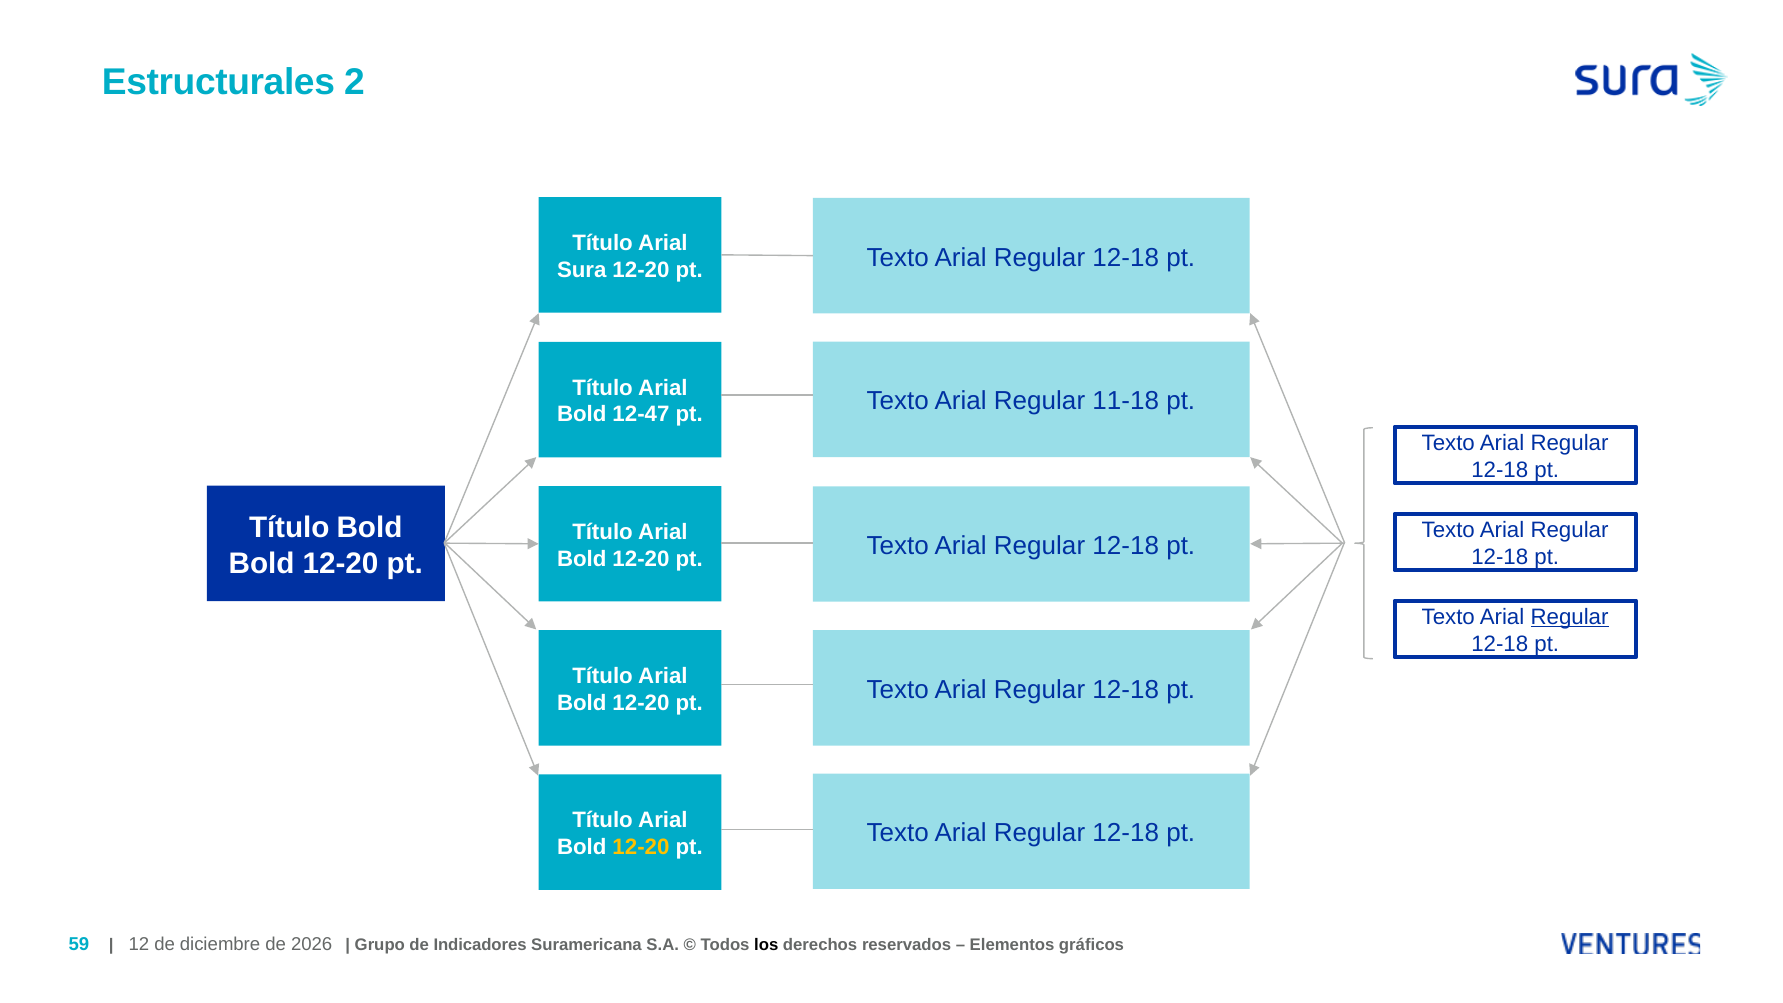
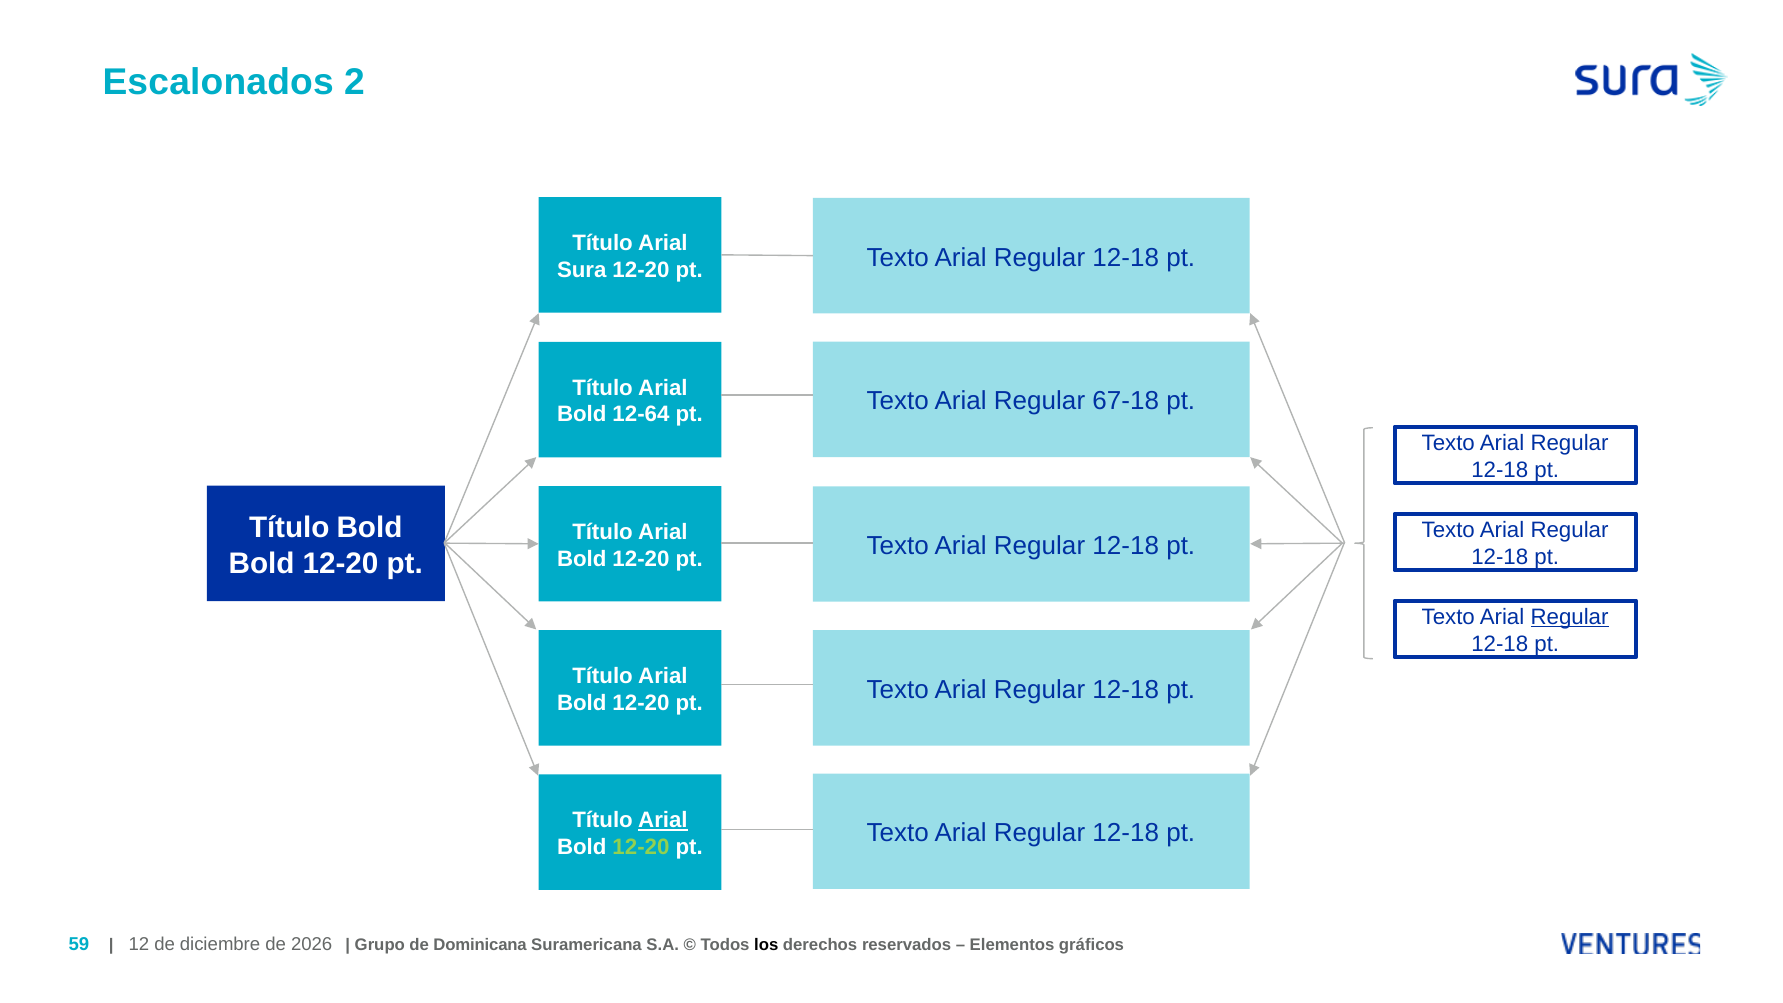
Estructurales: Estructurales -> Escalonados (218, 82)
11-18: 11-18 -> 67-18 (1126, 401)
12-47: 12-47 -> 12-64 (641, 415)
Arial underline: none -> present (663, 820)
12-20 colour: yellow -> light green (641, 847)
Indicadores: Indicadores -> Dominicana (480, 945)
